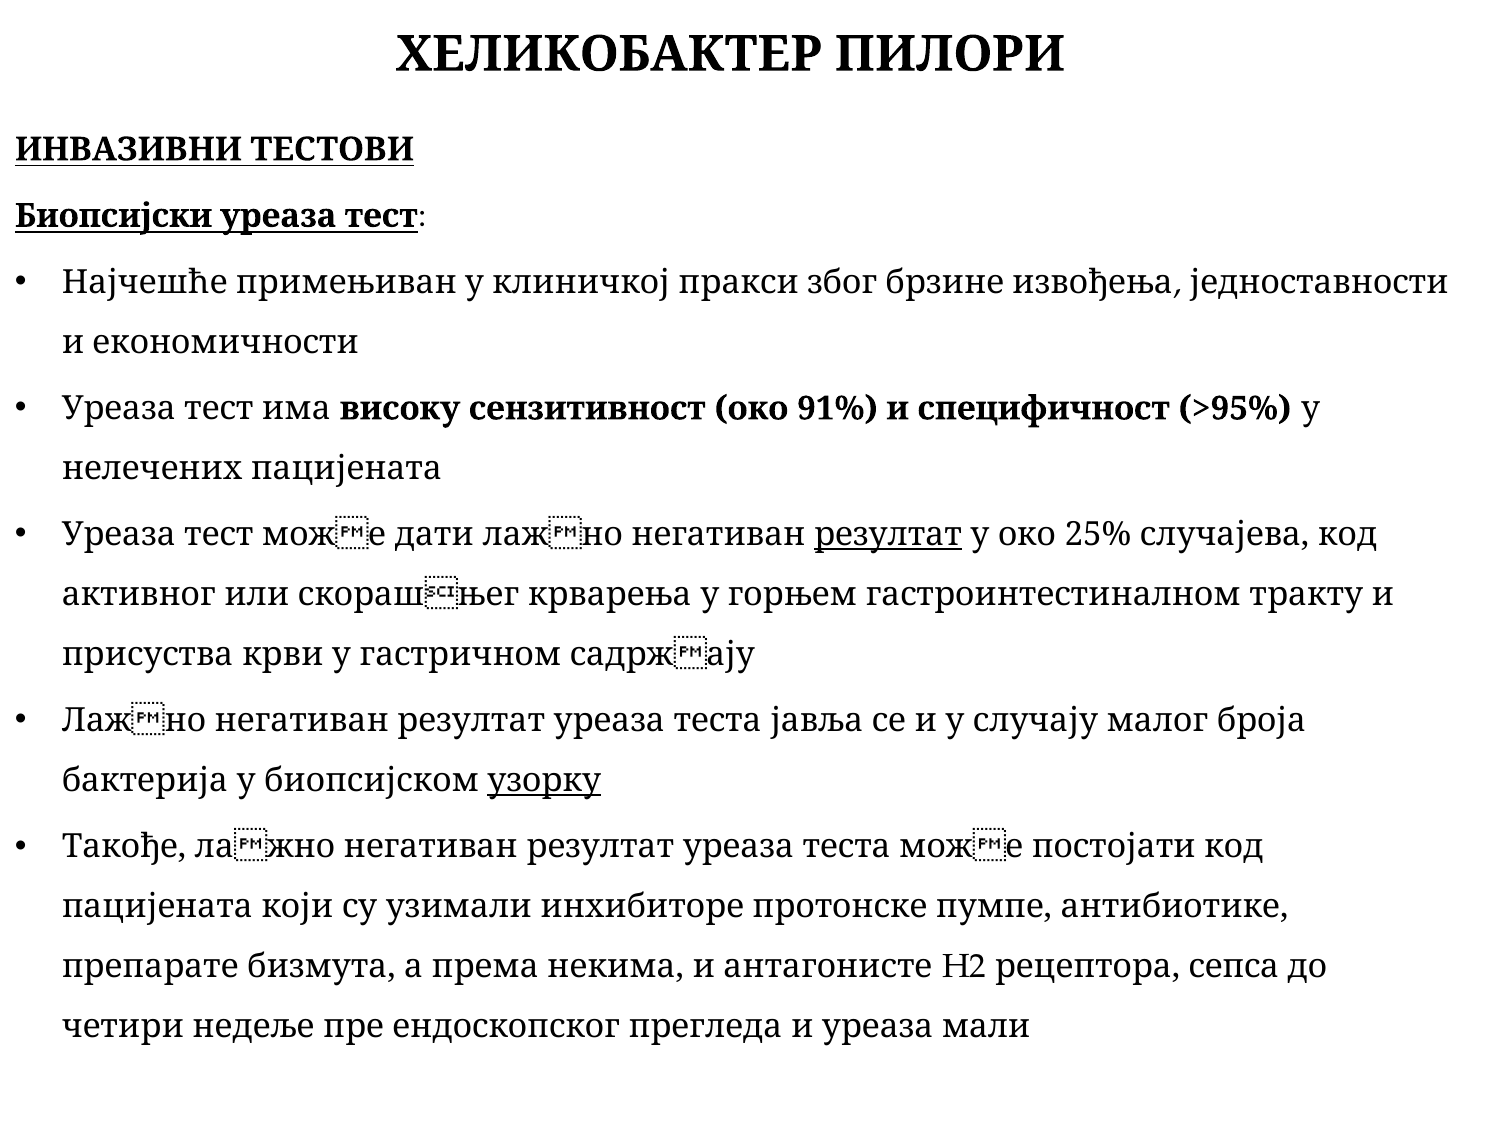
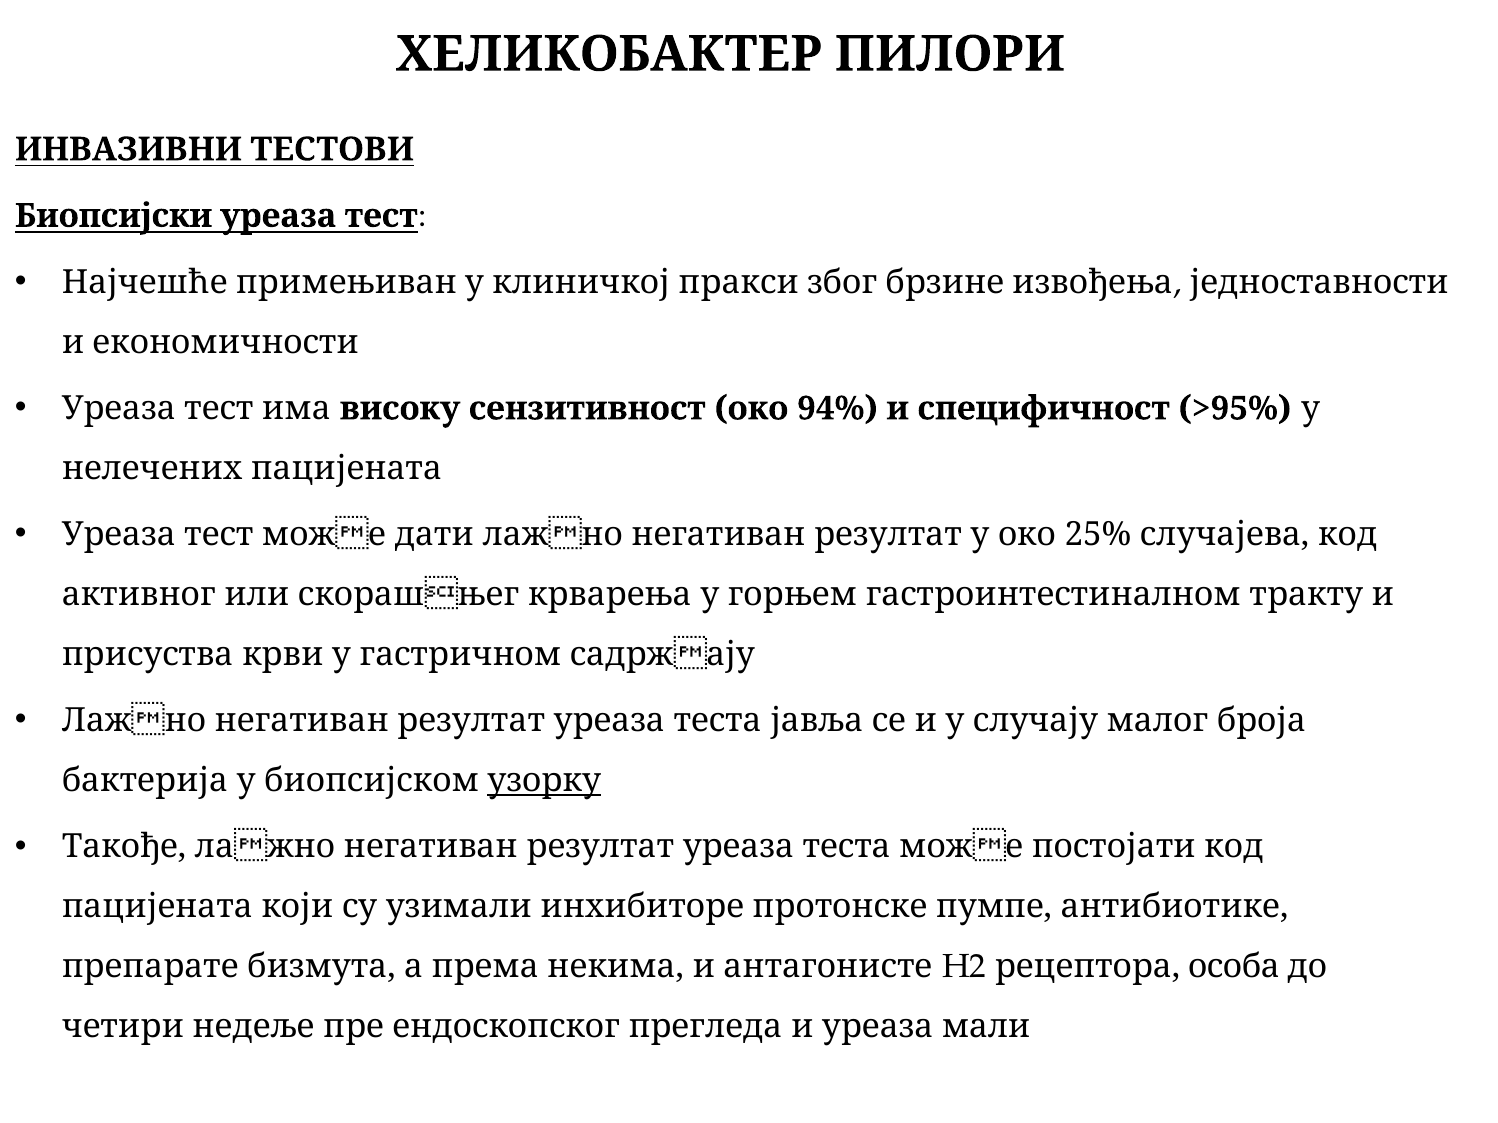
91%: 91% -> 94% (837, 409)
резултат underline: present -> none (888, 535)
сепса: сепса -> особа (1234, 967)
